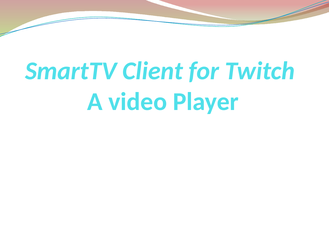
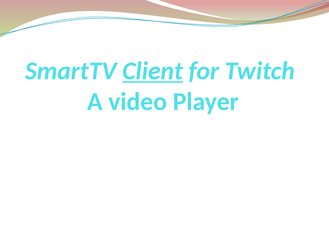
Client underline: none -> present (153, 71)
